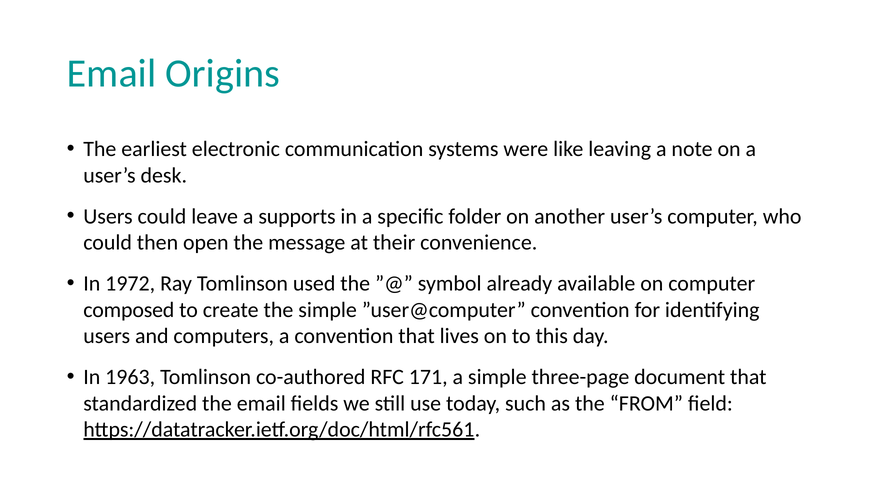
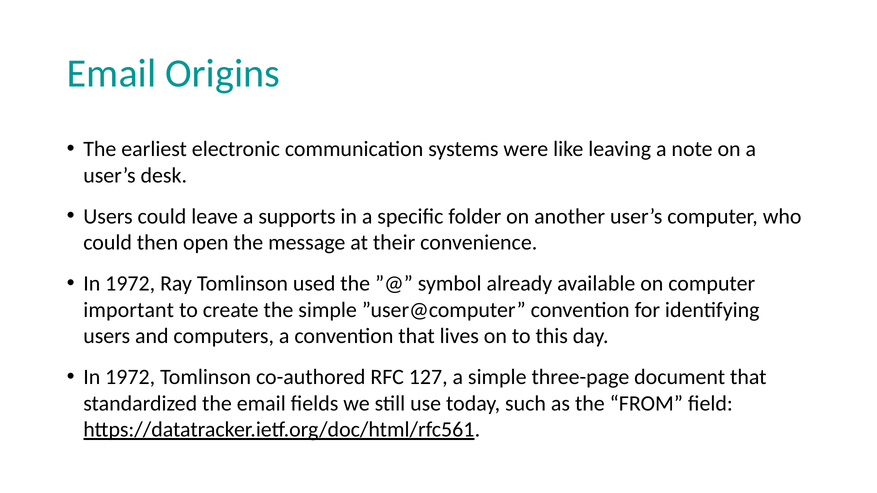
composed: composed -> important (129, 310)
1963: 1963 -> 1972 (130, 377)
171: 171 -> 127 (428, 377)
